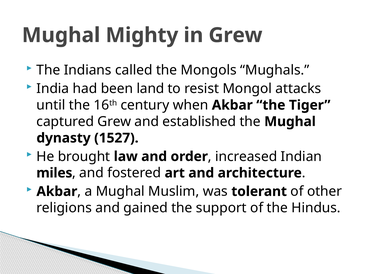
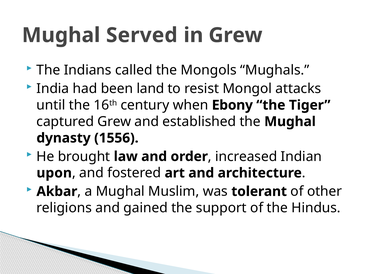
Mighty: Mighty -> Served (142, 35)
when Akbar: Akbar -> Ebony (232, 105)
1527: 1527 -> 1556 (116, 138)
miles: miles -> upon (54, 173)
